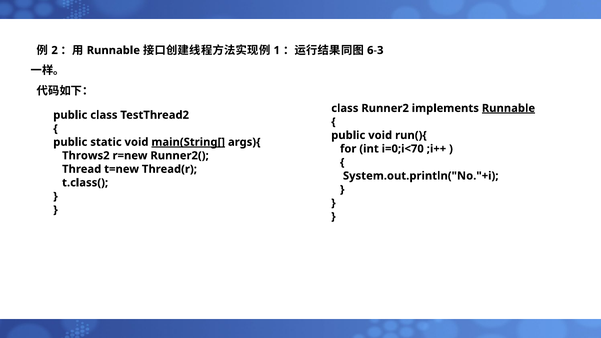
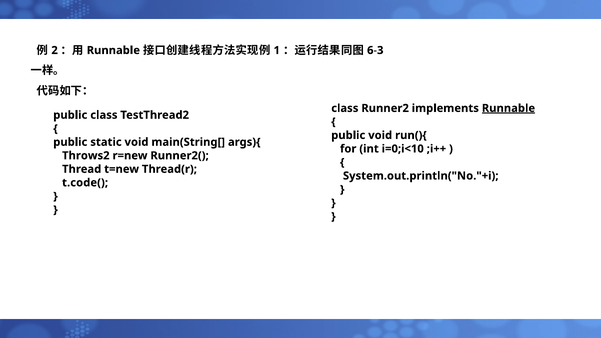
main(String[ underline: present -> none (188, 142)
i=0;i<70: i=0;i<70 -> i=0;i<10 (403, 149)
t.class(: t.class( -> t.code( (85, 183)
